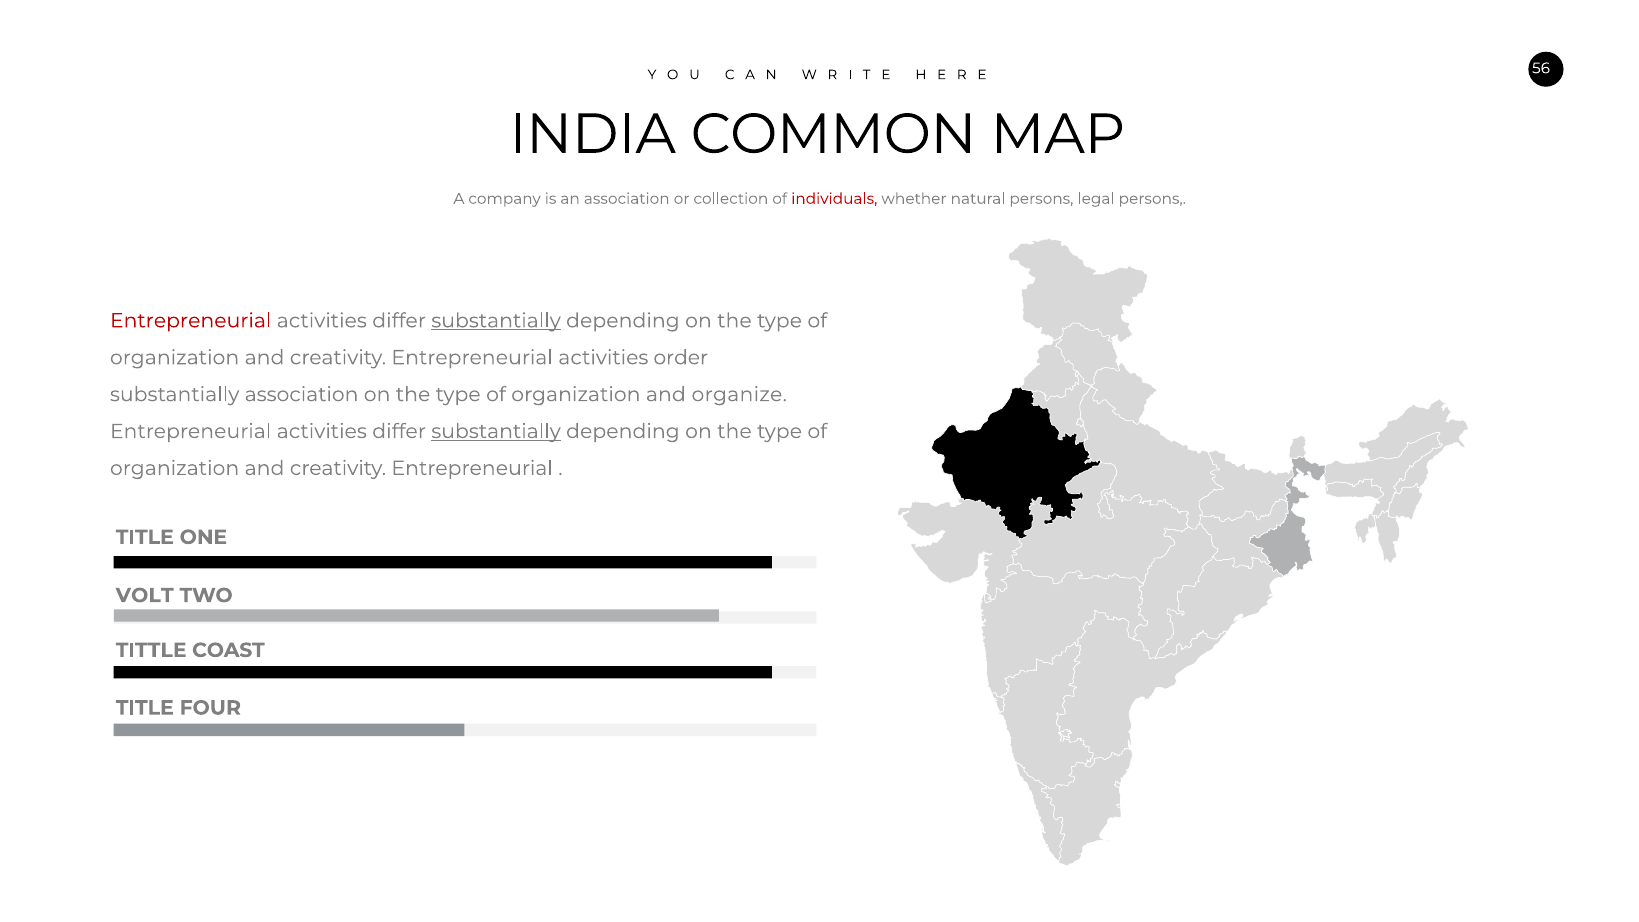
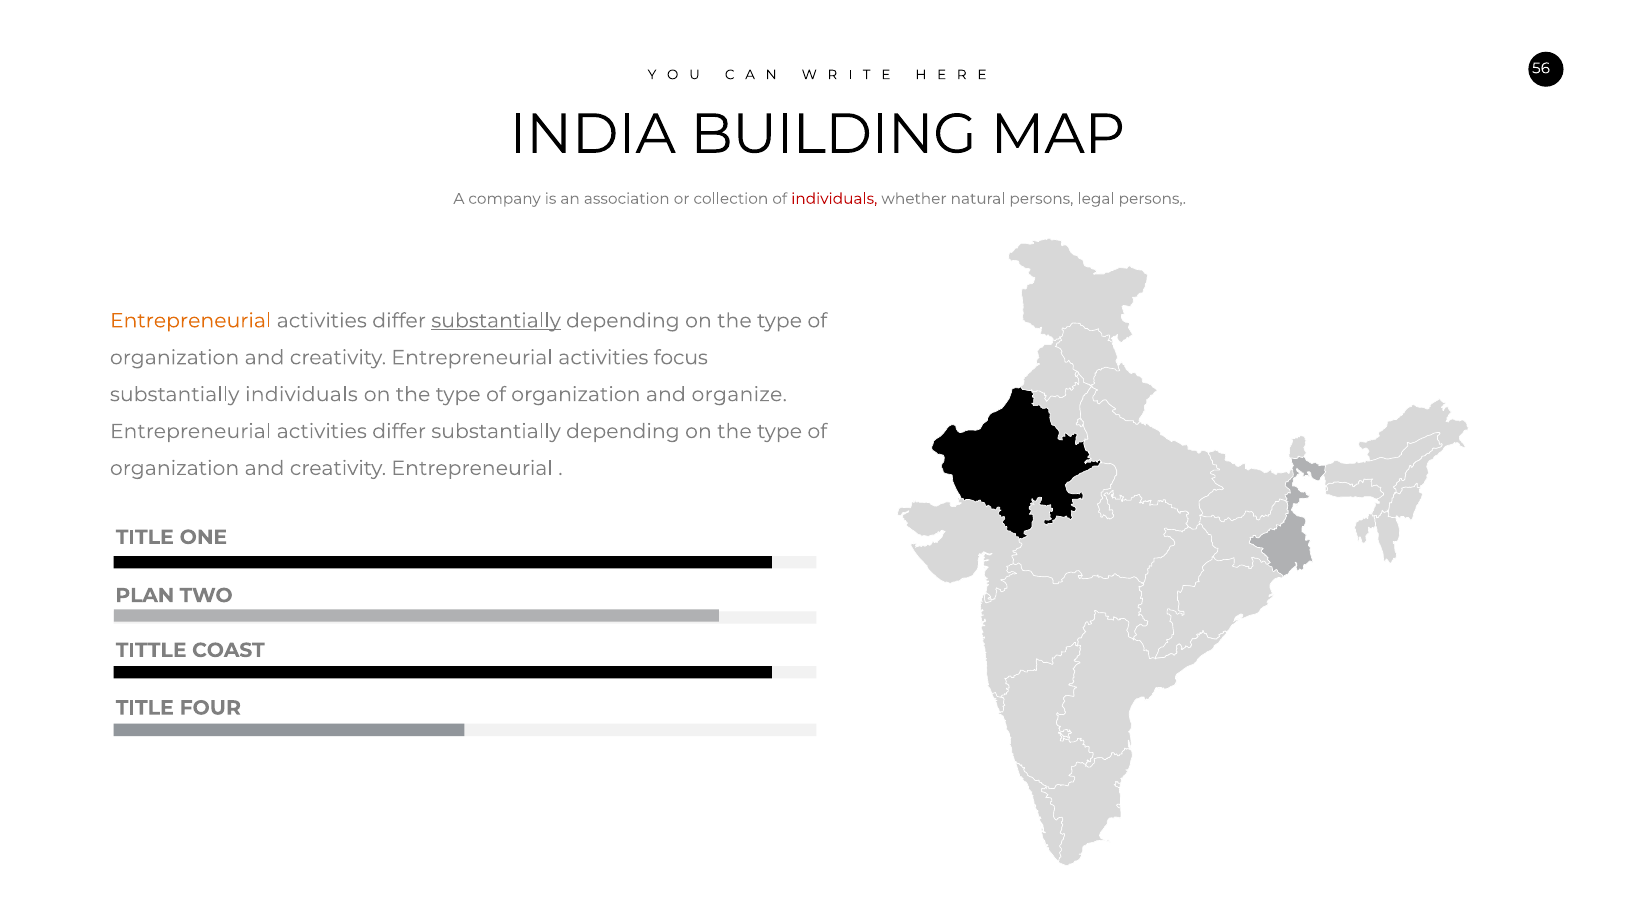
COMMON: COMMON -> BUILDING (833, 134)
Entrepreneurial colour: red -> orange (191, 321)
order: order -> focus (681, 358)
substantially association: association -> individuals (301, 395)
substantially underline: present -> none (496, 431)
VOLT: VOLT -> PLAN (145, 596)
